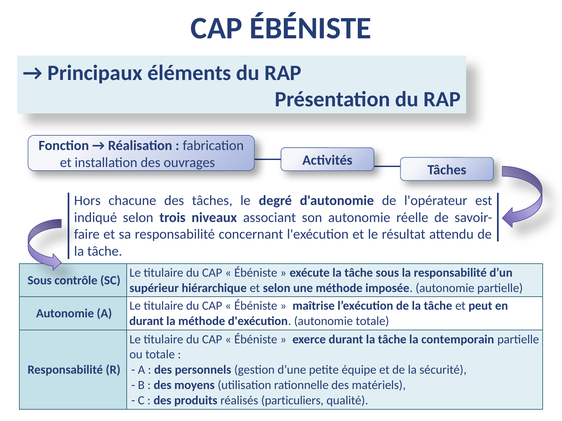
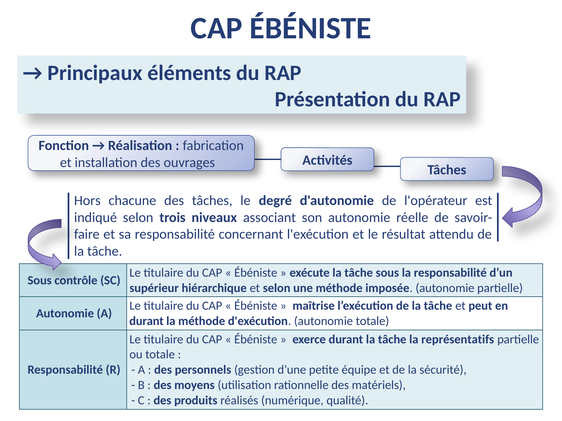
contemporain: contemporain -> représentatifs (458, 340)
particuliers: particuliers -> numérique (292, 401)
